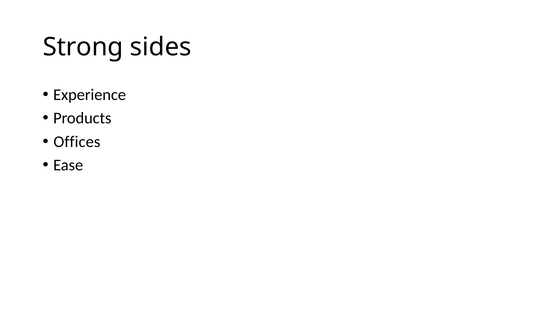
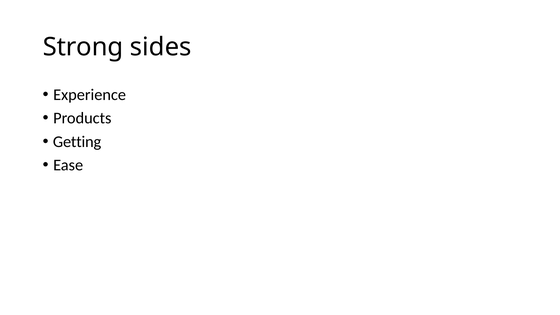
Offices: Offices -> Getting (77, 142)
